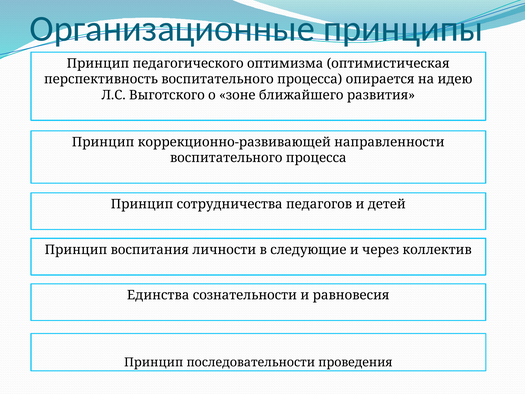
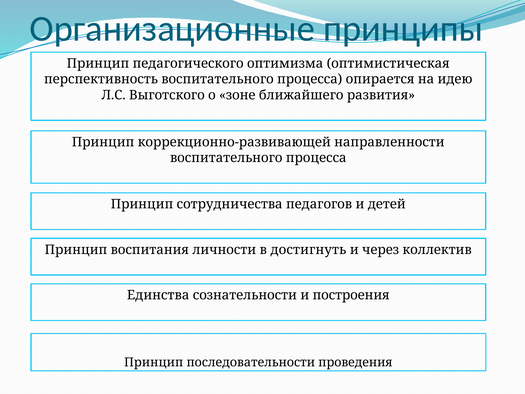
следующие: следующие -> достигнуть (308, 250)
равновесия: равновесия -> построения (351, 295)
